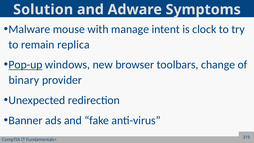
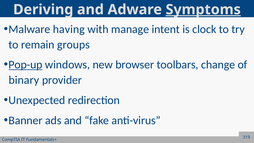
Solution: Solution -> Deriving (43, 10)
Symptoms underline: none -> present (203, 10)
mouse: mouse -> having (69, 29)
replica: replica -> groups (73, 45)
